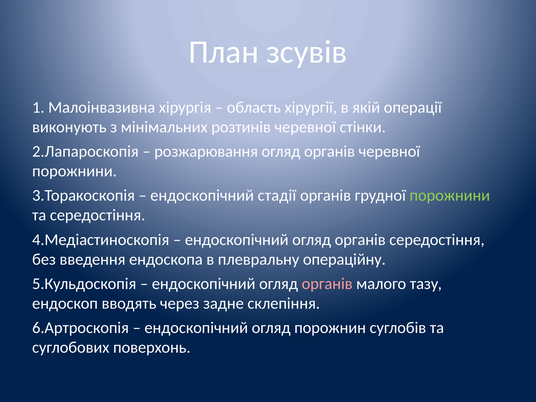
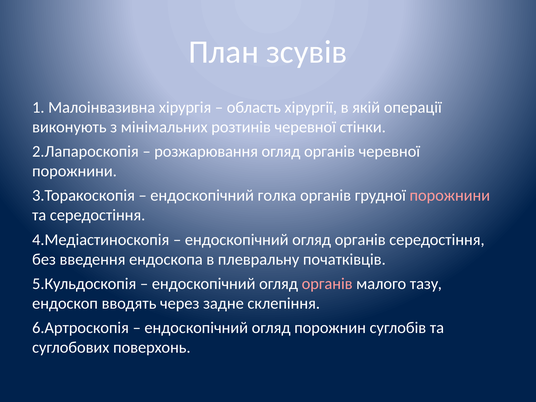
стадії: стадії -> голка (277, 196)
порожнини colour: light green -> pink (450, 196)
операційну: операційну -> початківців (344, 259)
